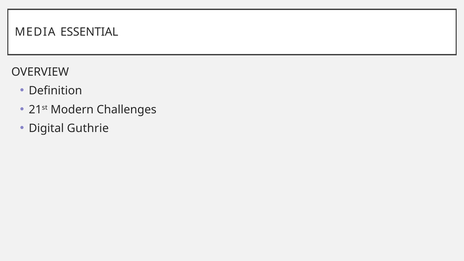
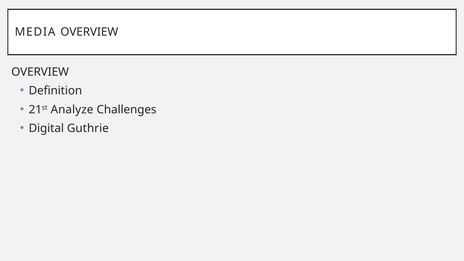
MEDIA ESSENTIAL: ESSENTIAL -> OVERVIEW (89, 32)
Modern: Modern -> Analyze (72, 110)
